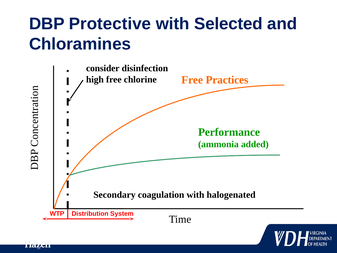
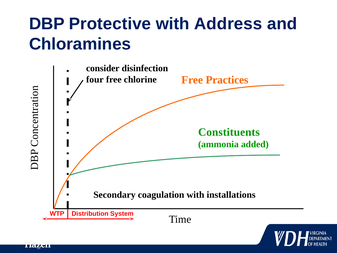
Selected: Selected -> Address (228, 24)
high: high -> four (95, 80)
Performance: Performance -> Constituents (229, 132)
halogenated: halogenated -> installations (231, 195)
